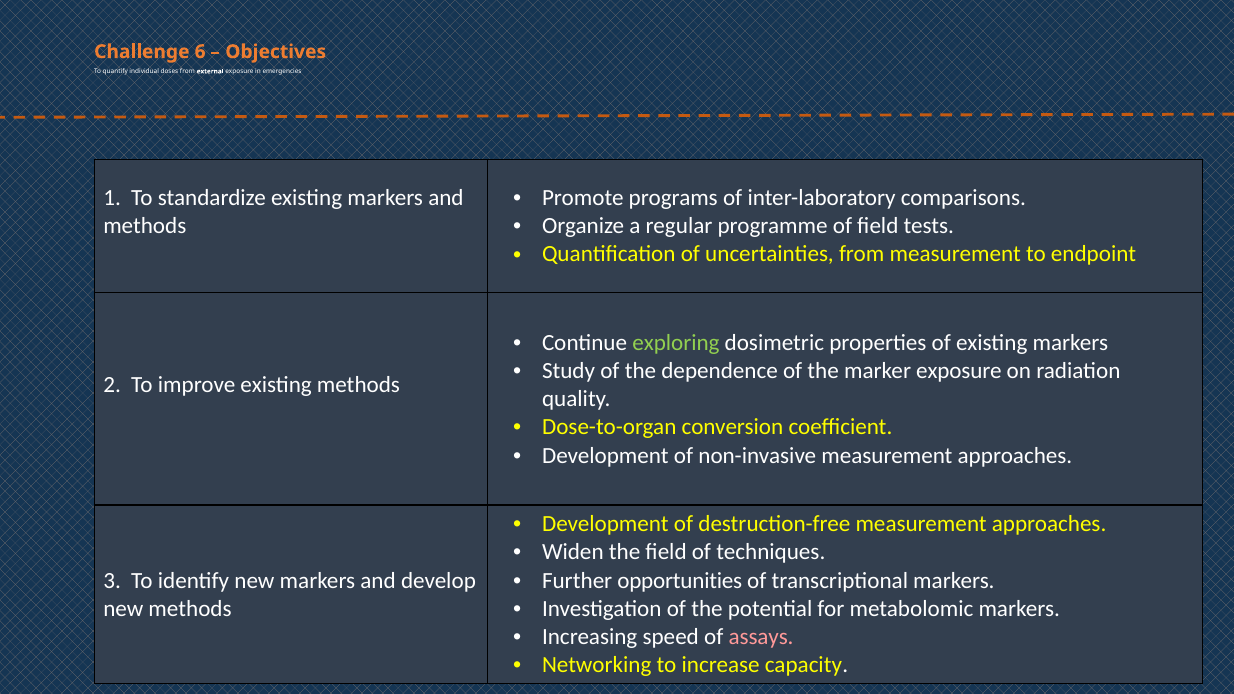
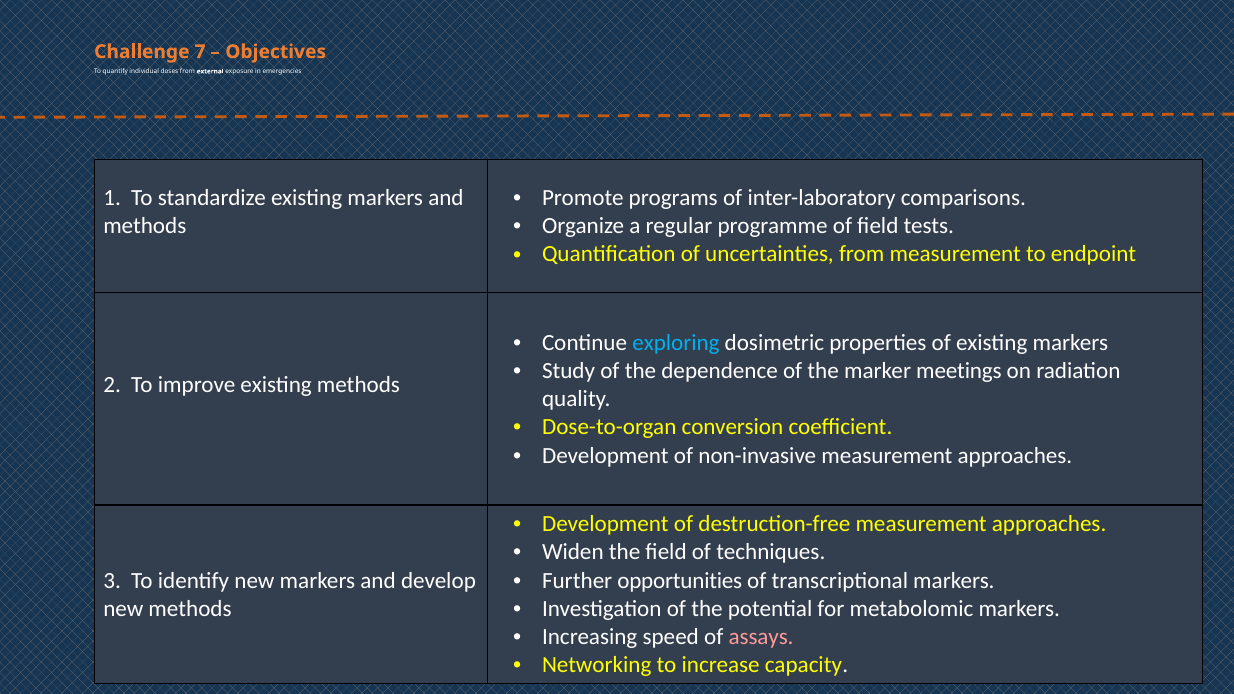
6: 6 -> 7 (200, 52)
exploring colour: light green -> light blue (676, 343)
marker exposure: exposure -> meetings (959, 371)
